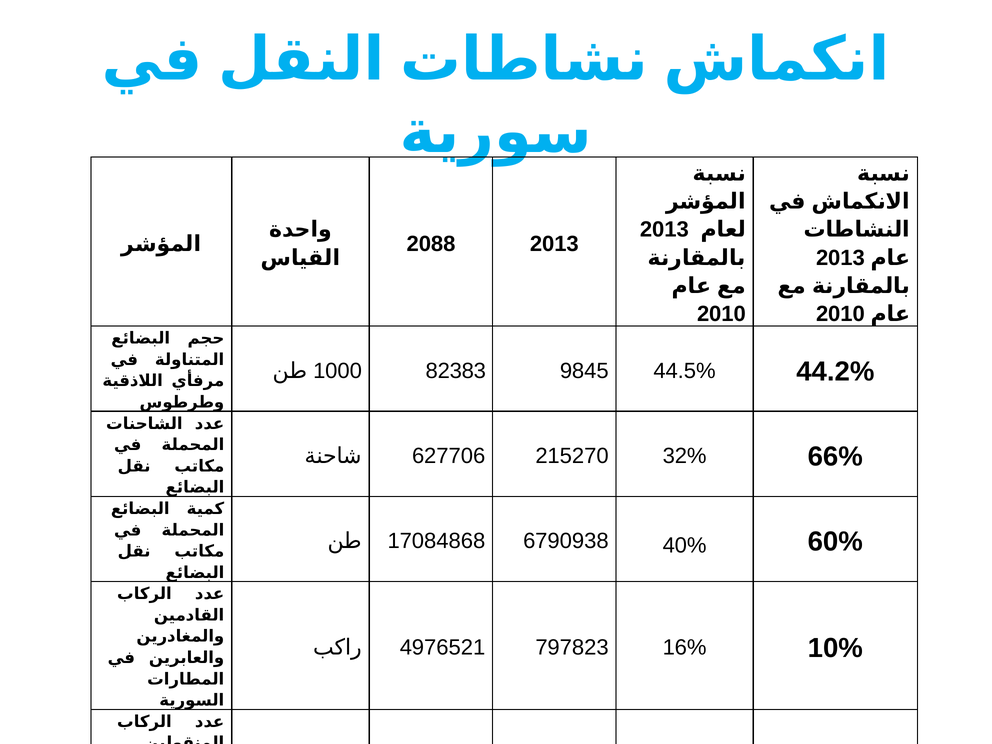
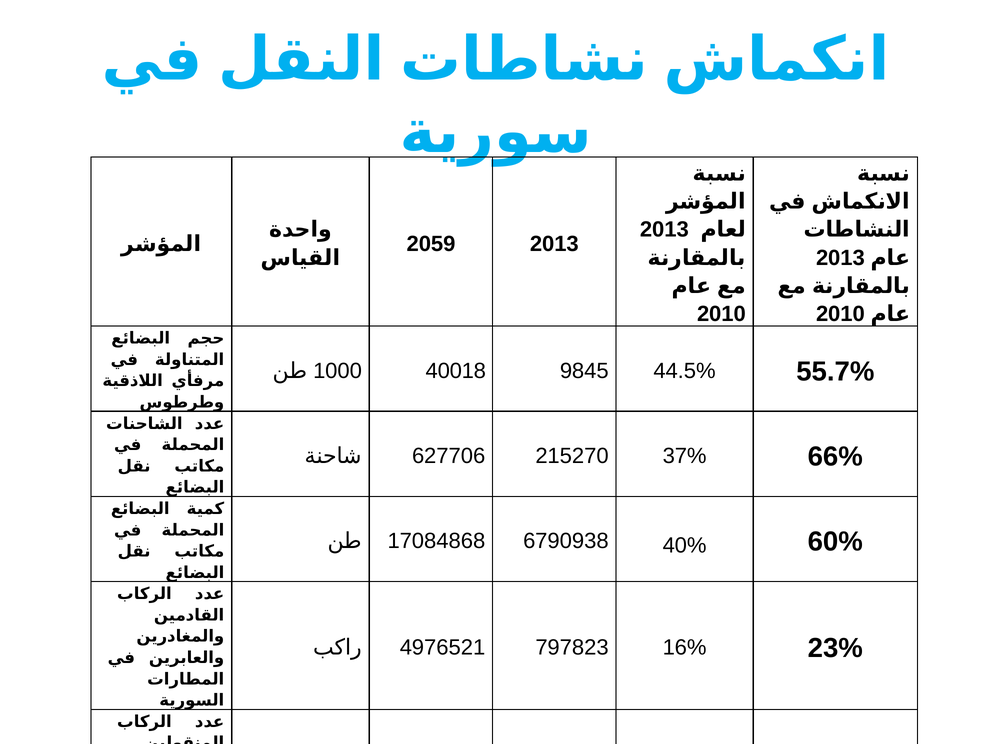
2088: 2088 -> 2059 (431, 244)
82383: 82383 -> 40018 (456, 371)
44.2%: 44.2% -> 55.7% (835, 371)
32%: 32% -> 37% (685, 456)
10%: 10% -> 23% (835, 648)
